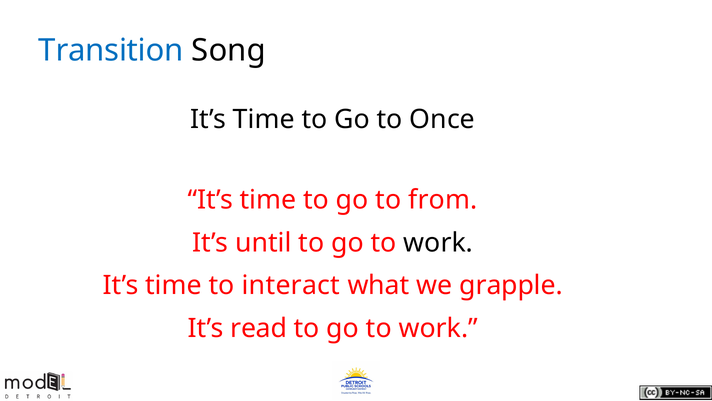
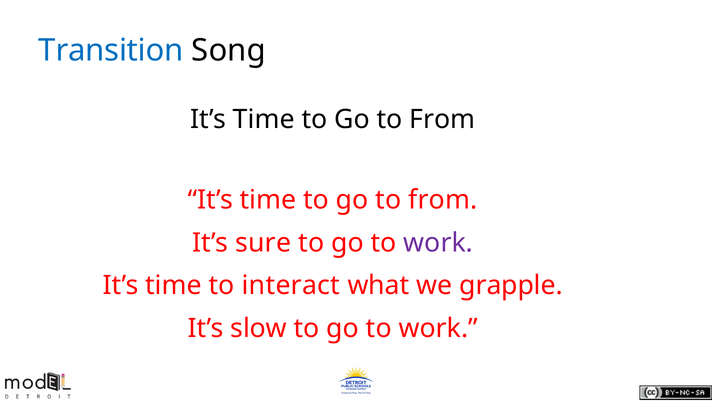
Once: Once -> From (442, 119)
until: until -> sure (263, 243)
work colour: black -> purple (438, 243)
read: read -> slow (259, 328)
